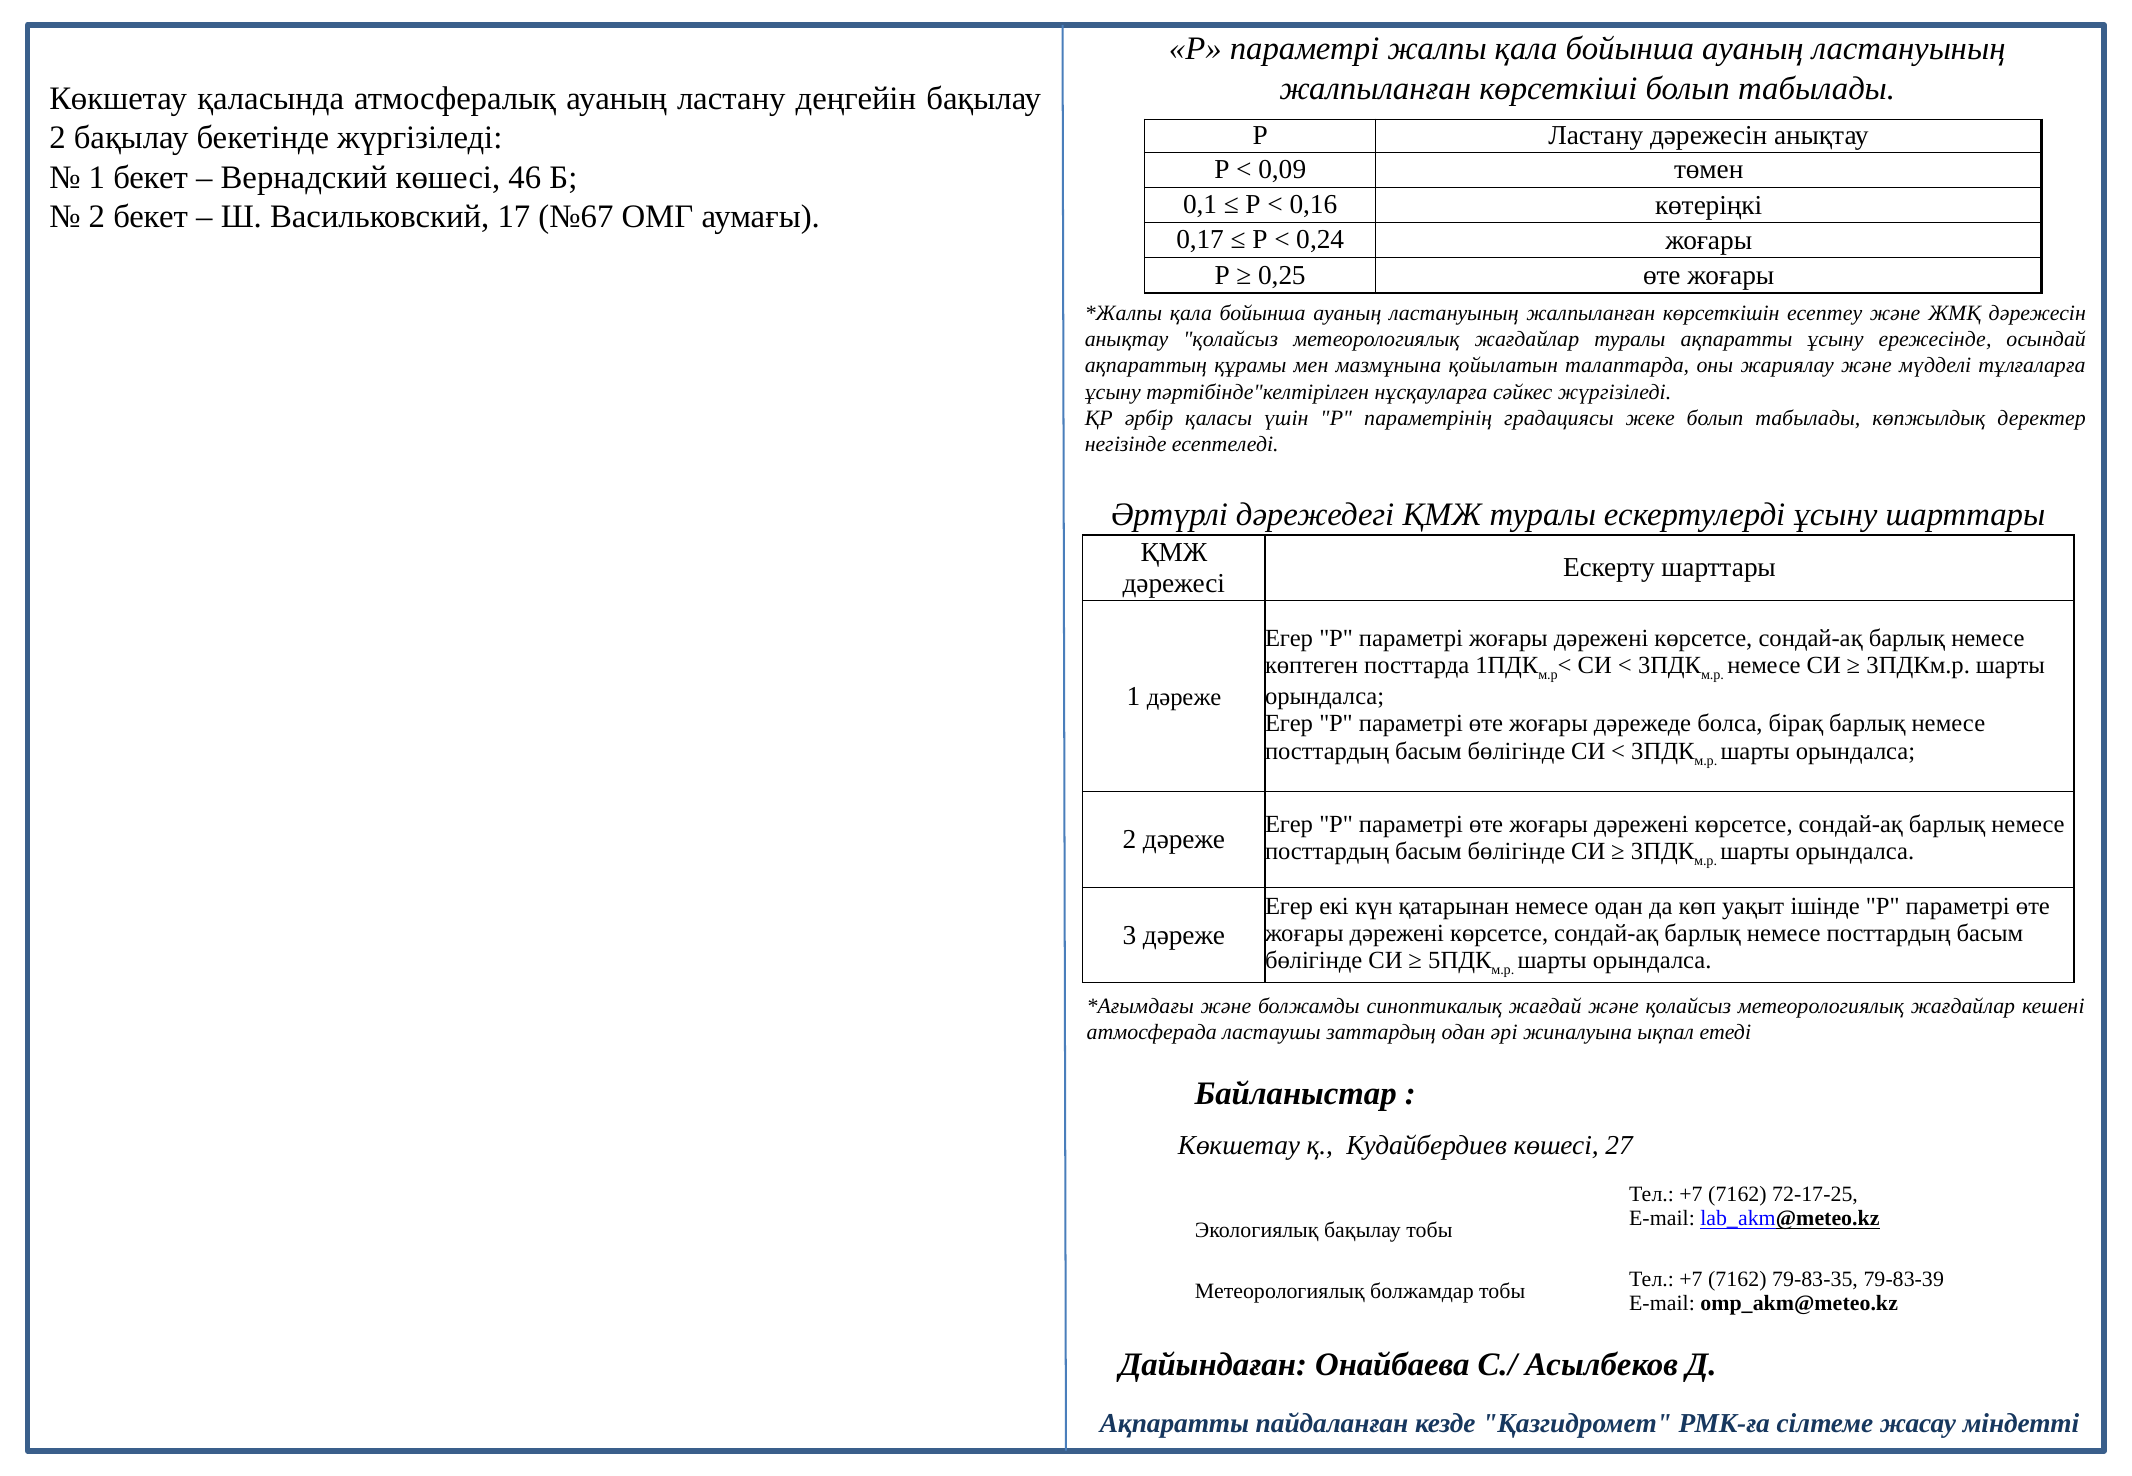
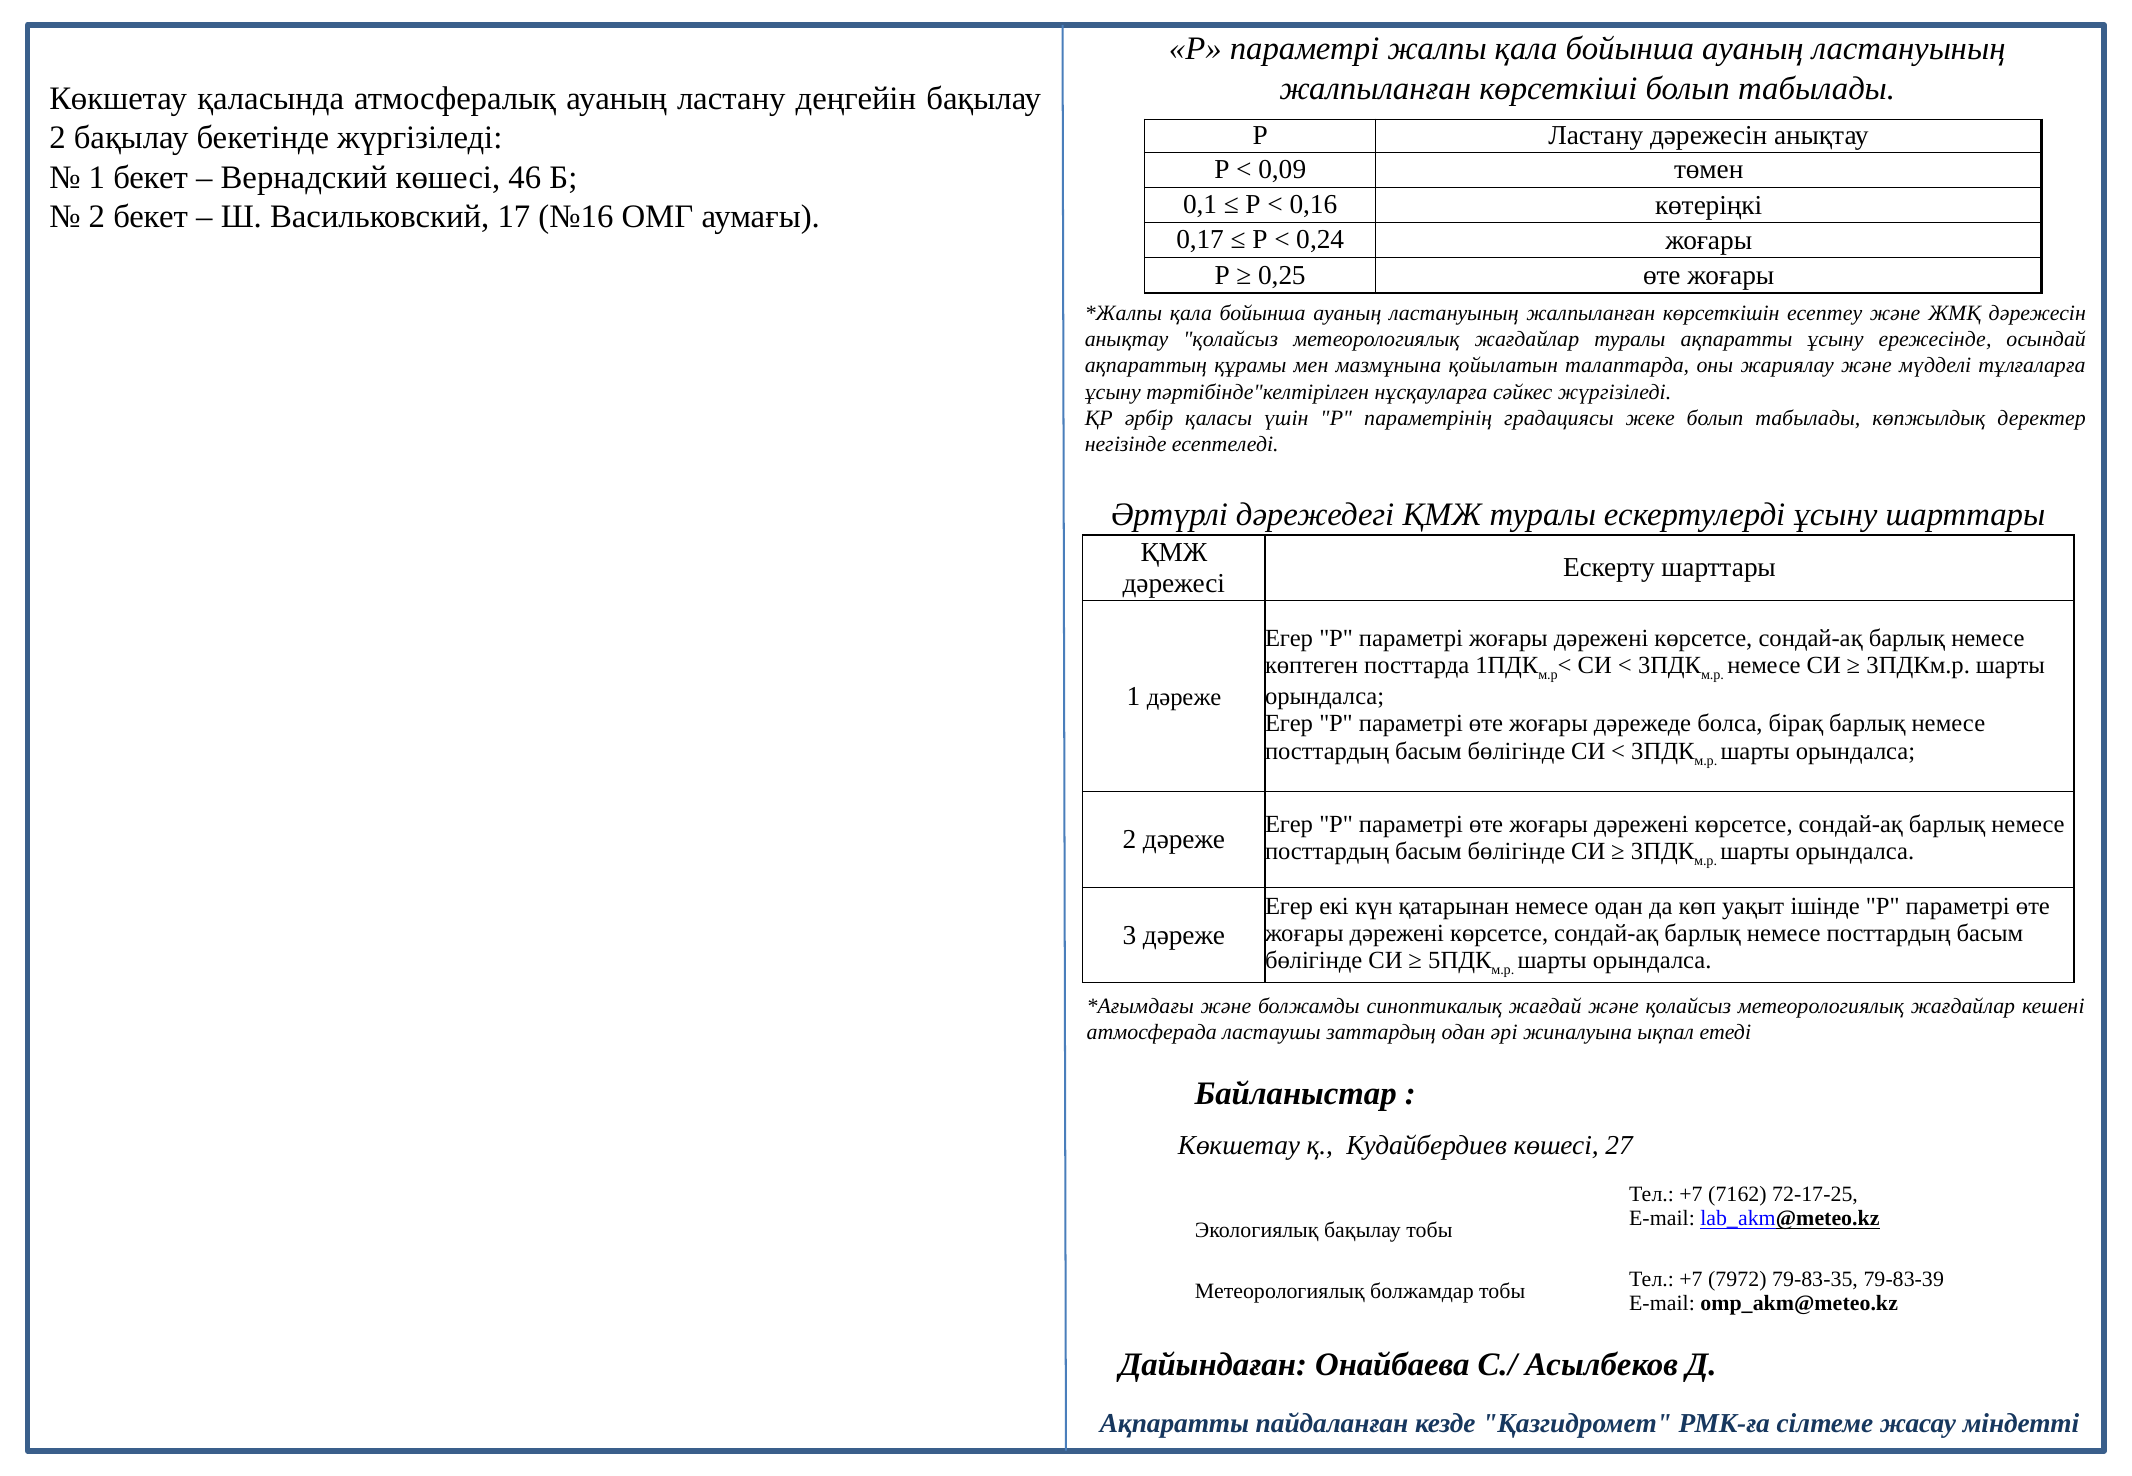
№67: №67 -> №16 (576, 217)
7162: 7162 -> 7972 (1737, 1279)
